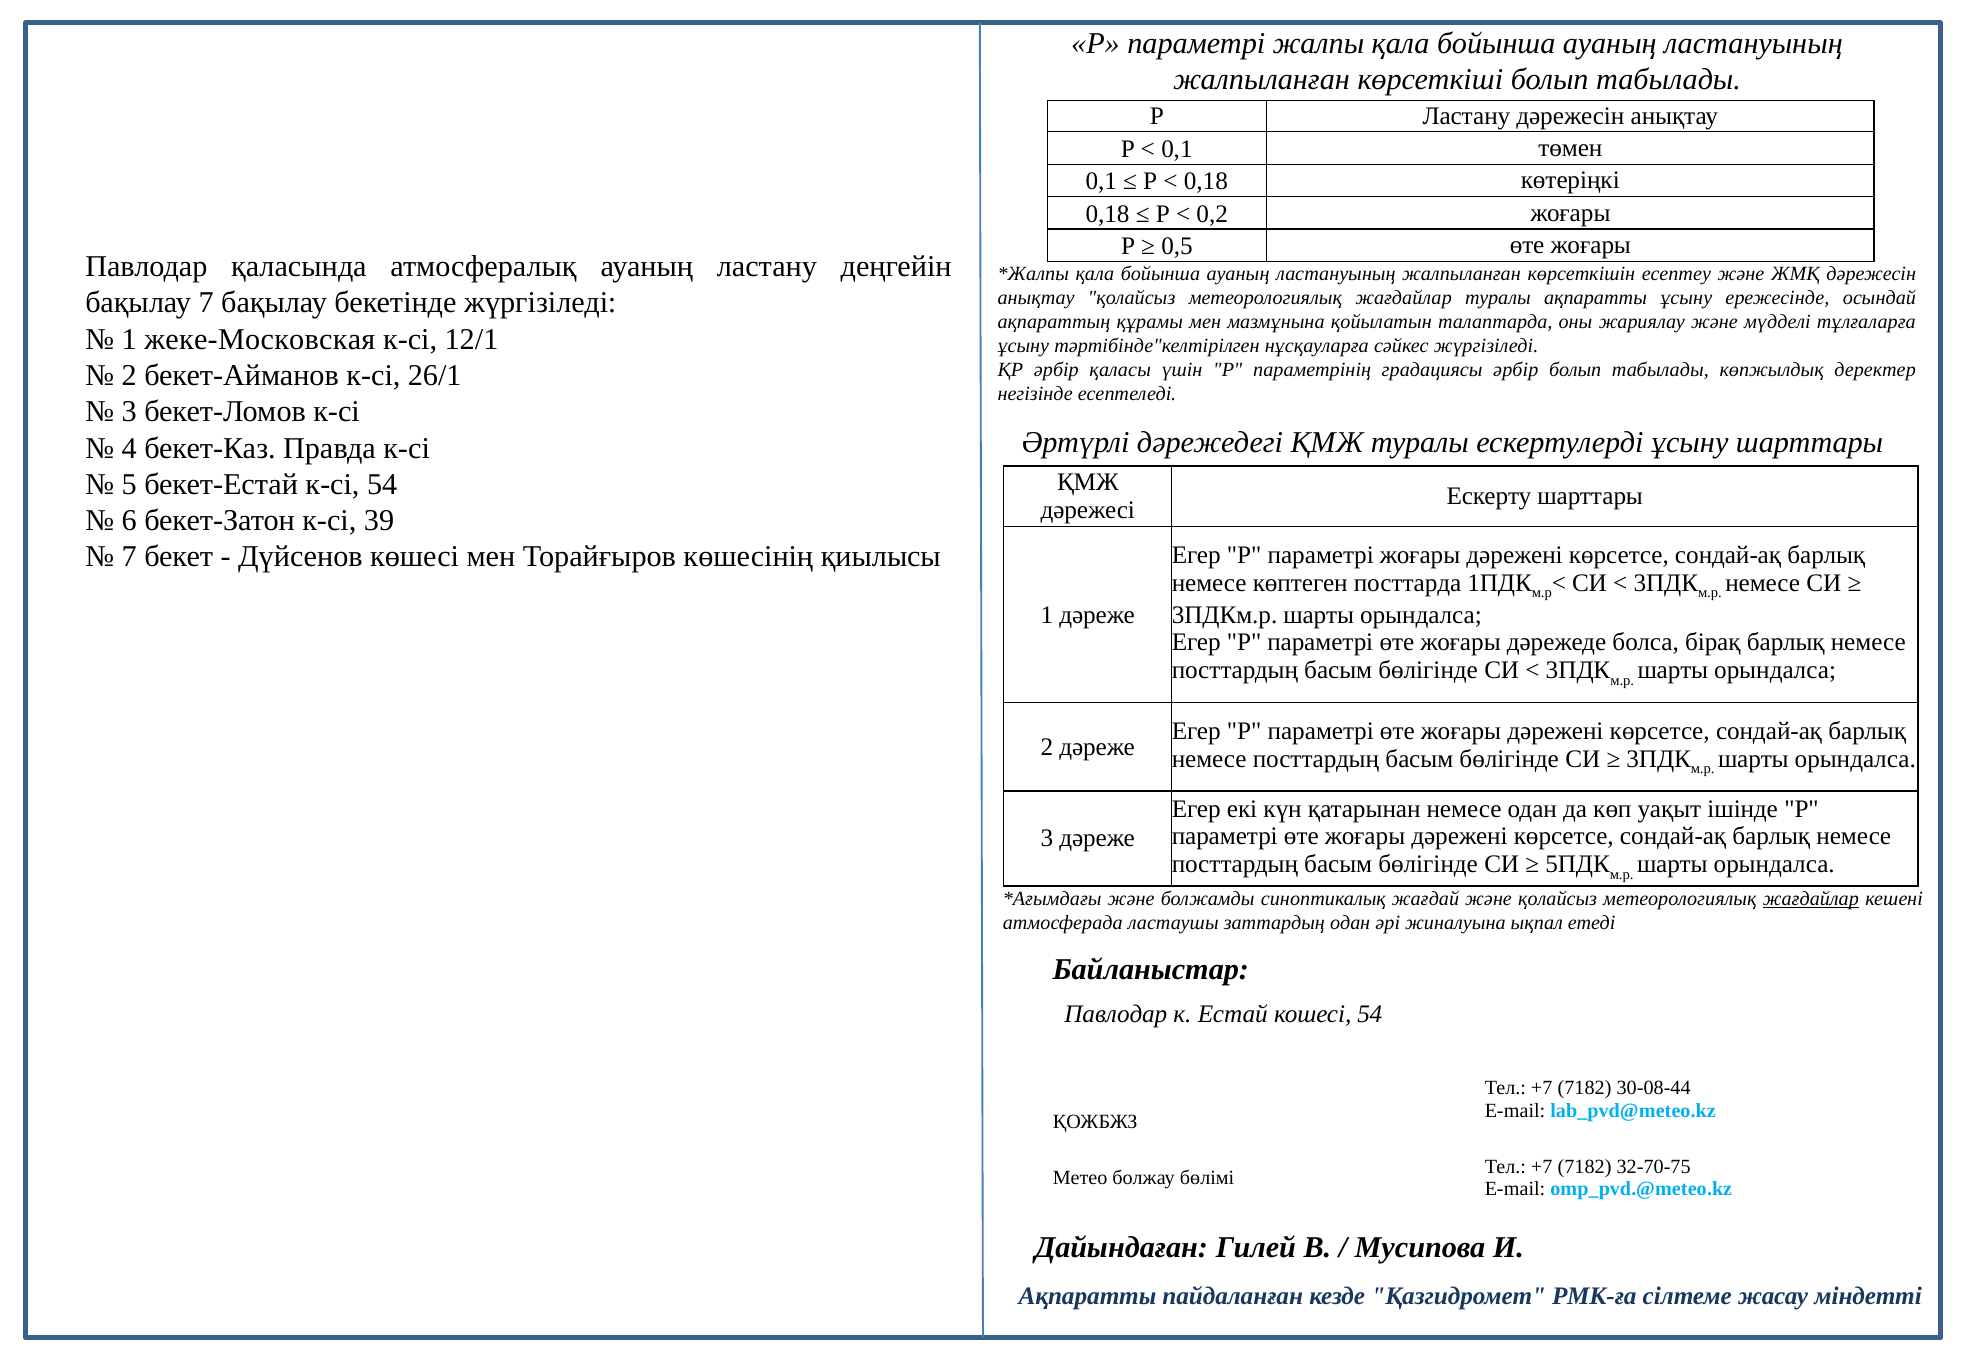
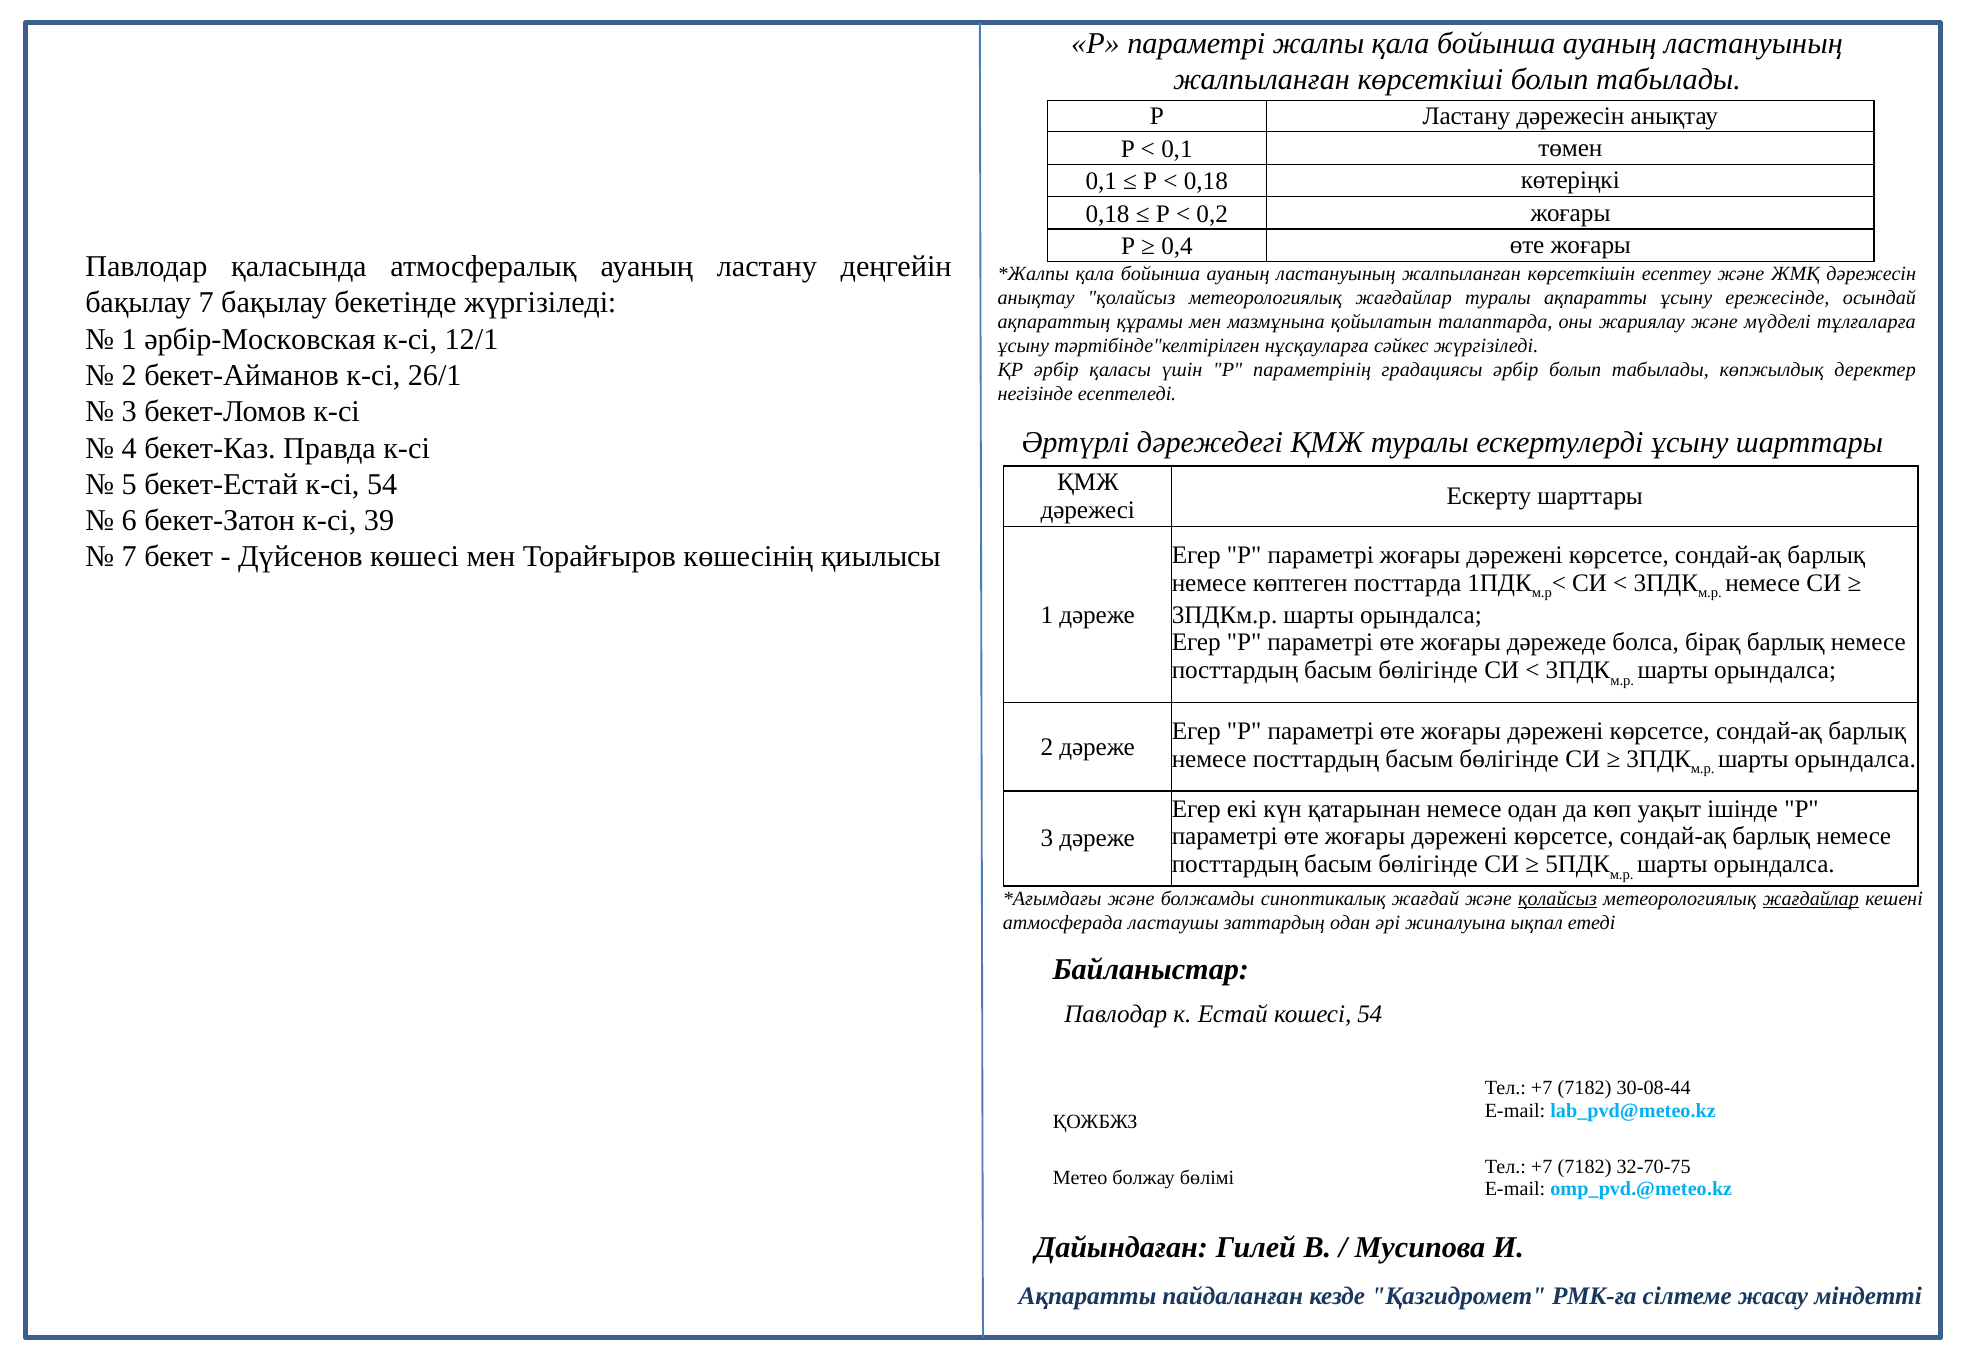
0,5: 0,5 -> 0,4 (1177, 246)
жеке-Московская: жеке-Московская -> әрбір-Московская (260, 339)
қолайсыз underline: none -> present (1558, 899)
